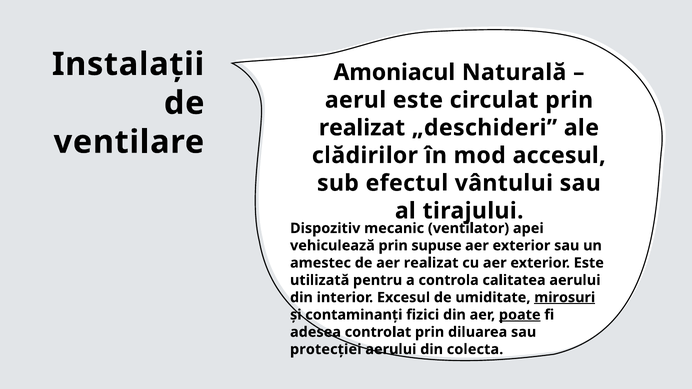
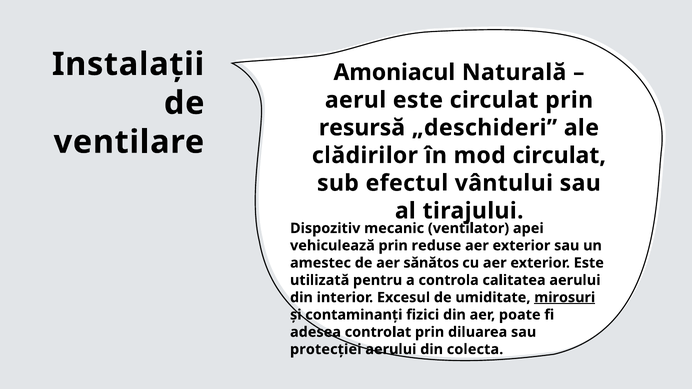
realizat: realizat -> resursă (362, 128)
mod accesul: accesul -> circulat (559, 156)
supuse: supuse -> reduse (436, 246)
aer realizat: realizat -> sănătos (431, 263)
poate underline: present -> none (520, 315)
